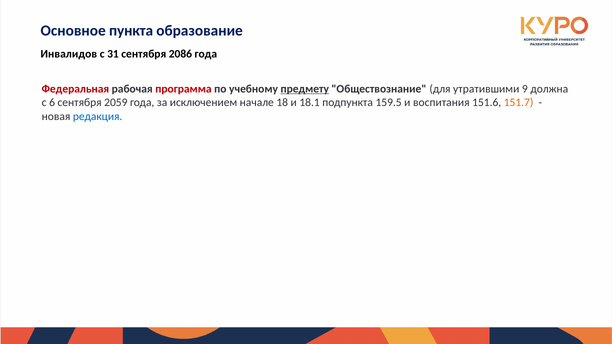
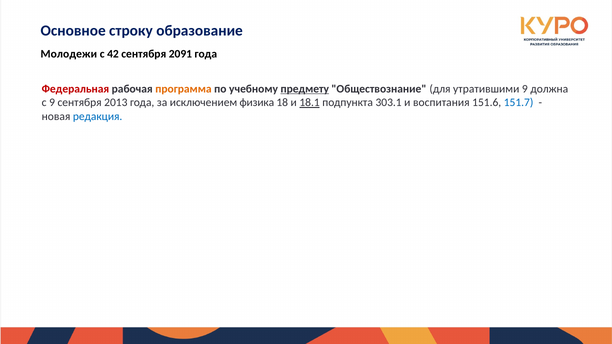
пункта: пункта -> строку (131, 31)
Инвалидов: Инвалидов -> Молодежи (69, 54)
31: 31 -> 42 (113, 54)
2086: 2086 -> 2091 (180, 54)
программа colour: red -> orange (183, 89)
с 6: 6 -> 9 (52, 103)
2059: 2059 -> 2013 (116, 103)
начале: начале -> физика (257, 103)
18.1 underline: none -> present (310, 103)
159.5: 159.5 -> 303.1 (389, 103)
151.7 colour: orange -> blue (519, 103)
